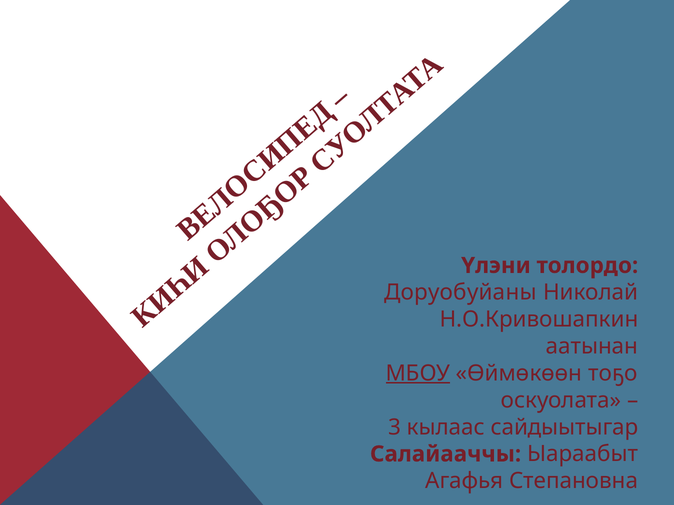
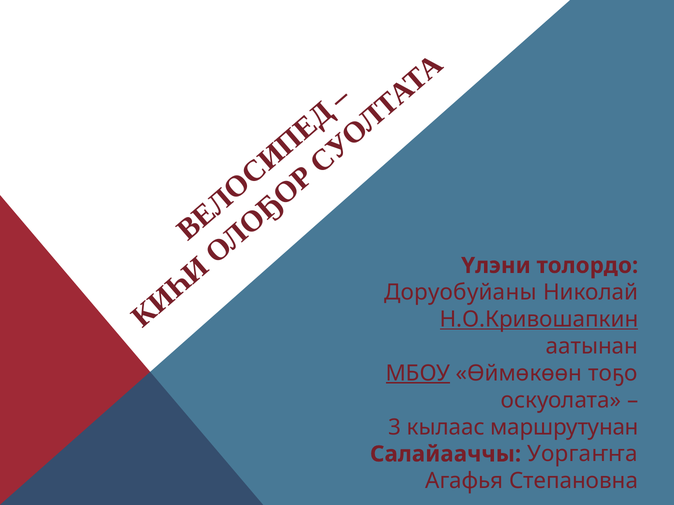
Н.О.Кривошапкин underline: none -> present (539, 320)
сайдыытыгар: сайдыытыгар -> маршрутунан (565, 428)
Ыараабыт: Ыараабыт -> Уоргаҥҥа (583, 455)
